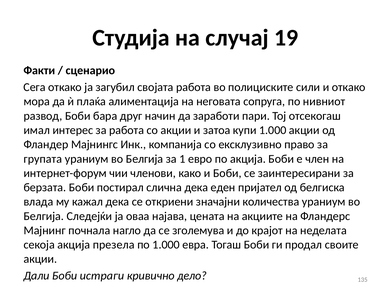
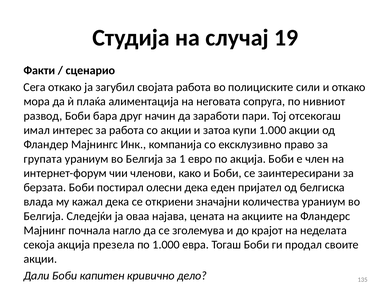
слична: слична -> олесни (164, 188)
истраги: истраги -> капитен (102, 276)
